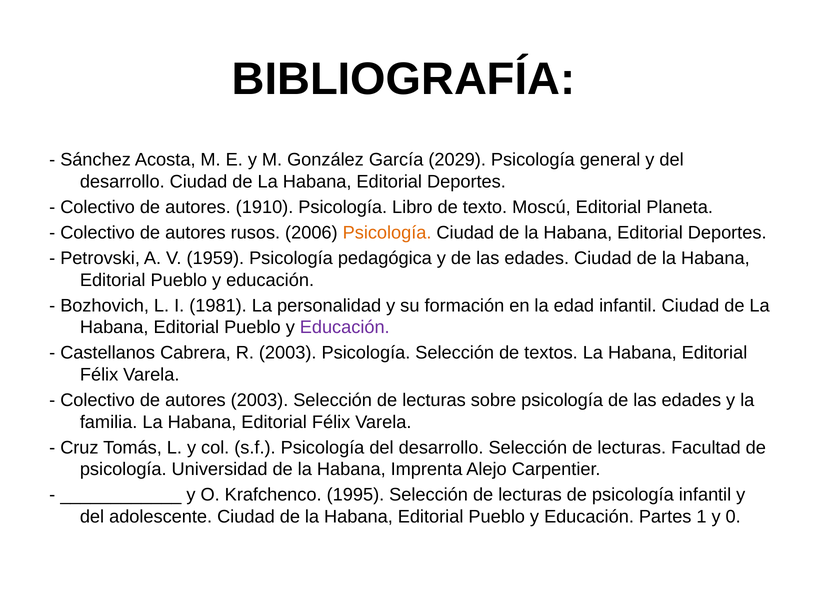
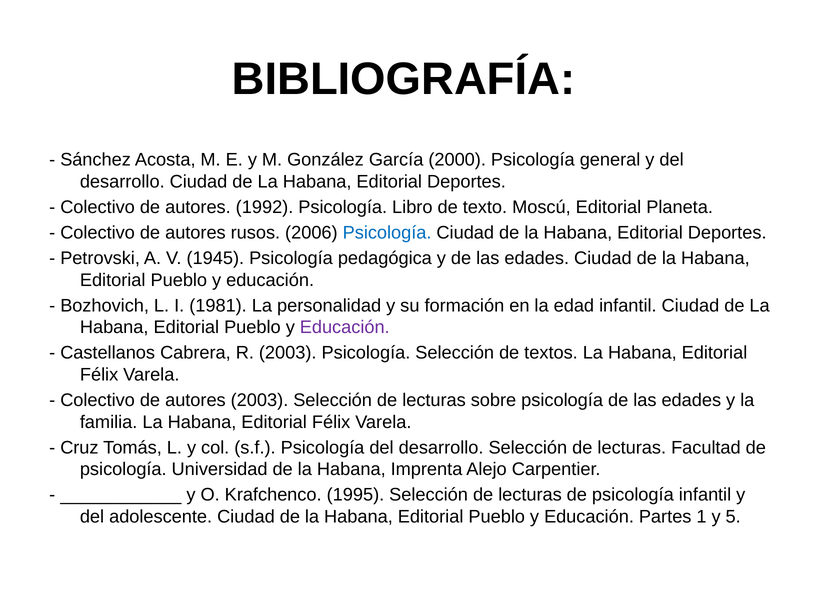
2029: 2029 -> 2000 (457, 160)
1910: 1910 -> 1992 (265, 207)
Psicología colour: orange -> blue (387, 233)
1959: 1959 -> 1945 (215, 258)
0: 0 -> 5 (733, 517)
